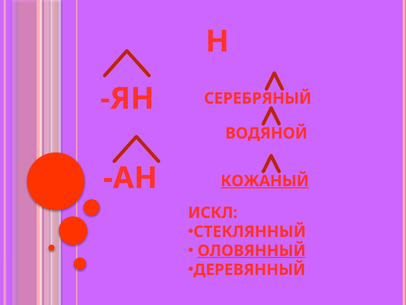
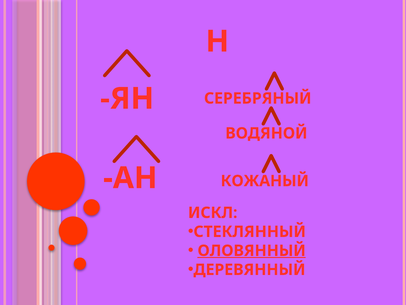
КОЖАНЫЙ underline: present -> none (265, 181)
